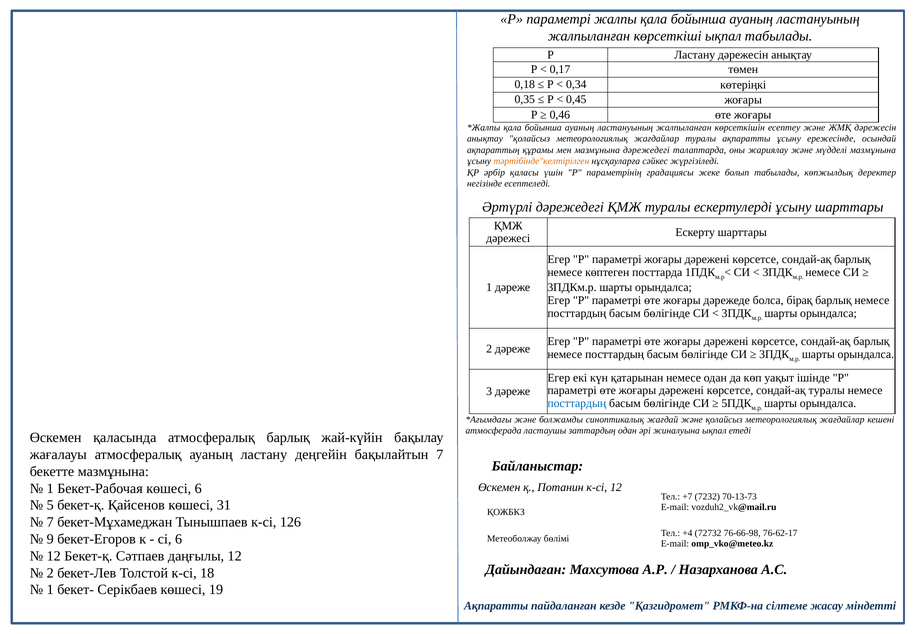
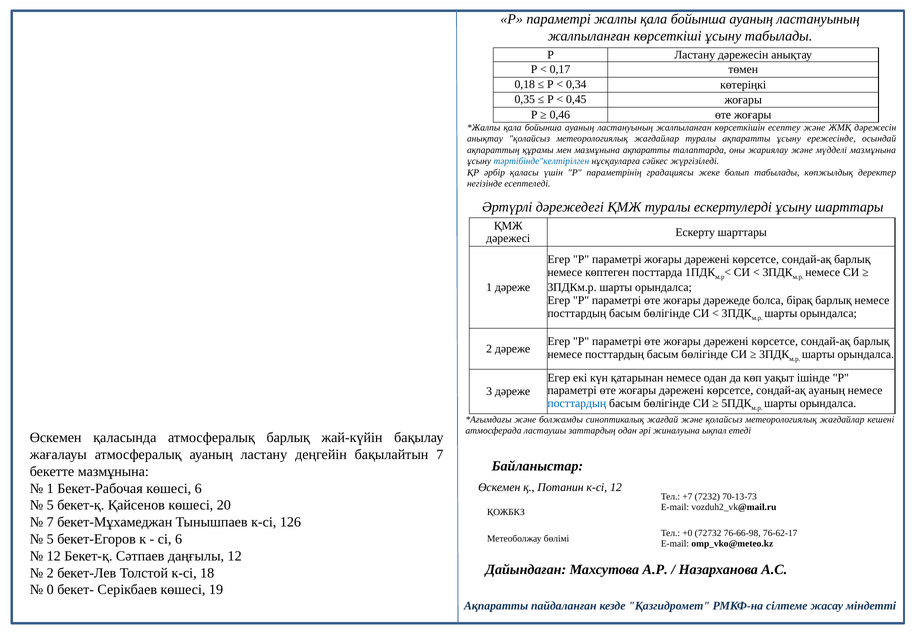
көрсеткіші ықпал: ықпал -> ұсыну (723, 36)
мазмұнына дәрежедегі: дәрежедегі -> ақпаратты (646, 150)
тәртібінде"келтірілген colour: orange -> blue (541, 161)
сондай-ақ туралы: туралы -> ауаның (827, 391)
31: 31 -> 20 (224, 505)
+4: +4 -> +0 (687, 533)
9: 9 -> 5 (50, 539)
1: 1 -> 0 (50, 590)
